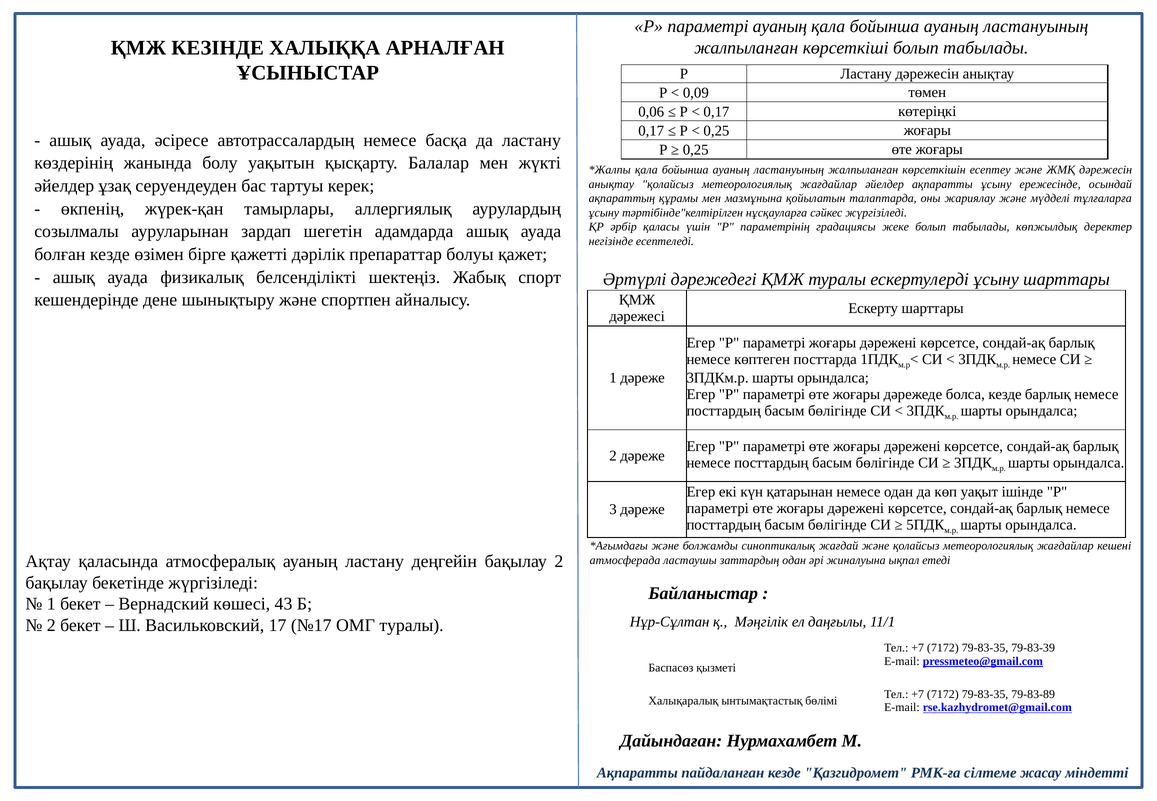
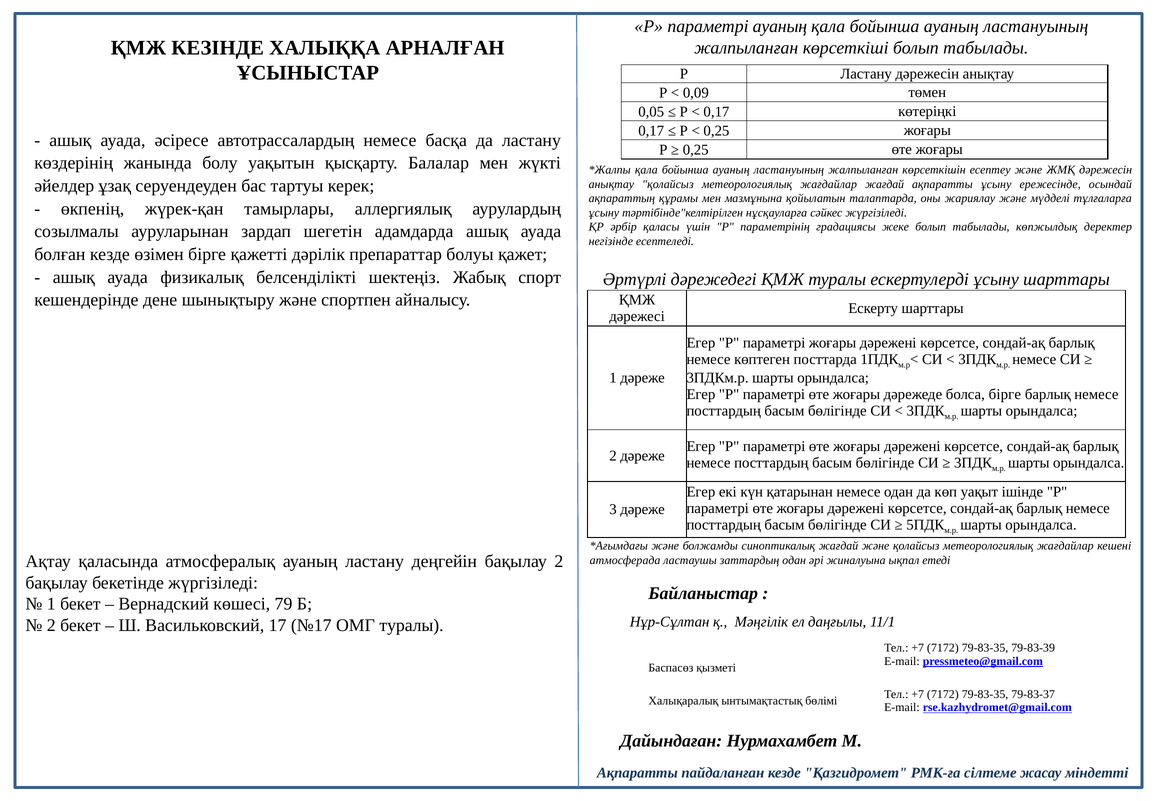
0,06: 0,06 -> 0,05 (651, 112)
жағдайлар әйелдер: әйелдер -> жағдай (885, 184)
болса кезде: кезде -> бірге (1005, 394)
43: 43 -> 79 (284, 604)
79-83-89: 79-83-89 -> 79-83-37 (1033, 694)
